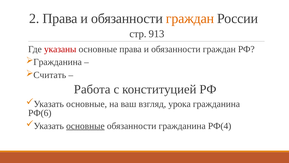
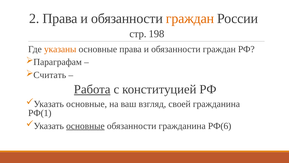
913: 913 -> 198 (157, 34)
указаны colour: red -> orange (60, 49)
Гражданина: Гражданина -> Параграфам (58, 62)
Работа underline: none -> present (92, 89)
урока: урока -> своей (180, 104)
РФ(6: РФ(6 -> РФ(1 (40, 113)
РФ(4: РФ(4 -> РФ(6 (220, 126)
